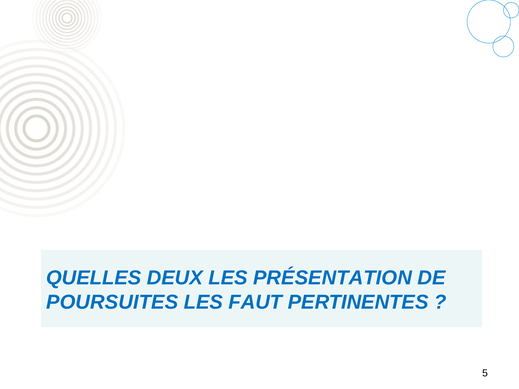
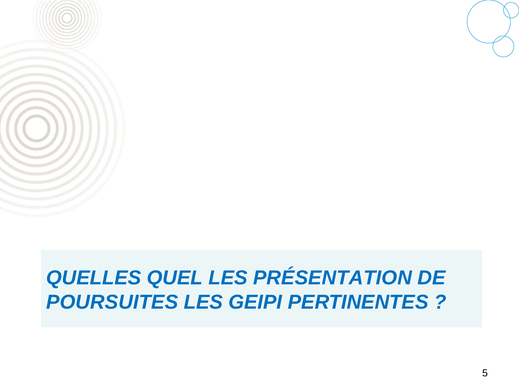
DEUX: DEUX -> QUEL (175, 278)
FAUT: FAUT -> GEIPI (255, 302)
